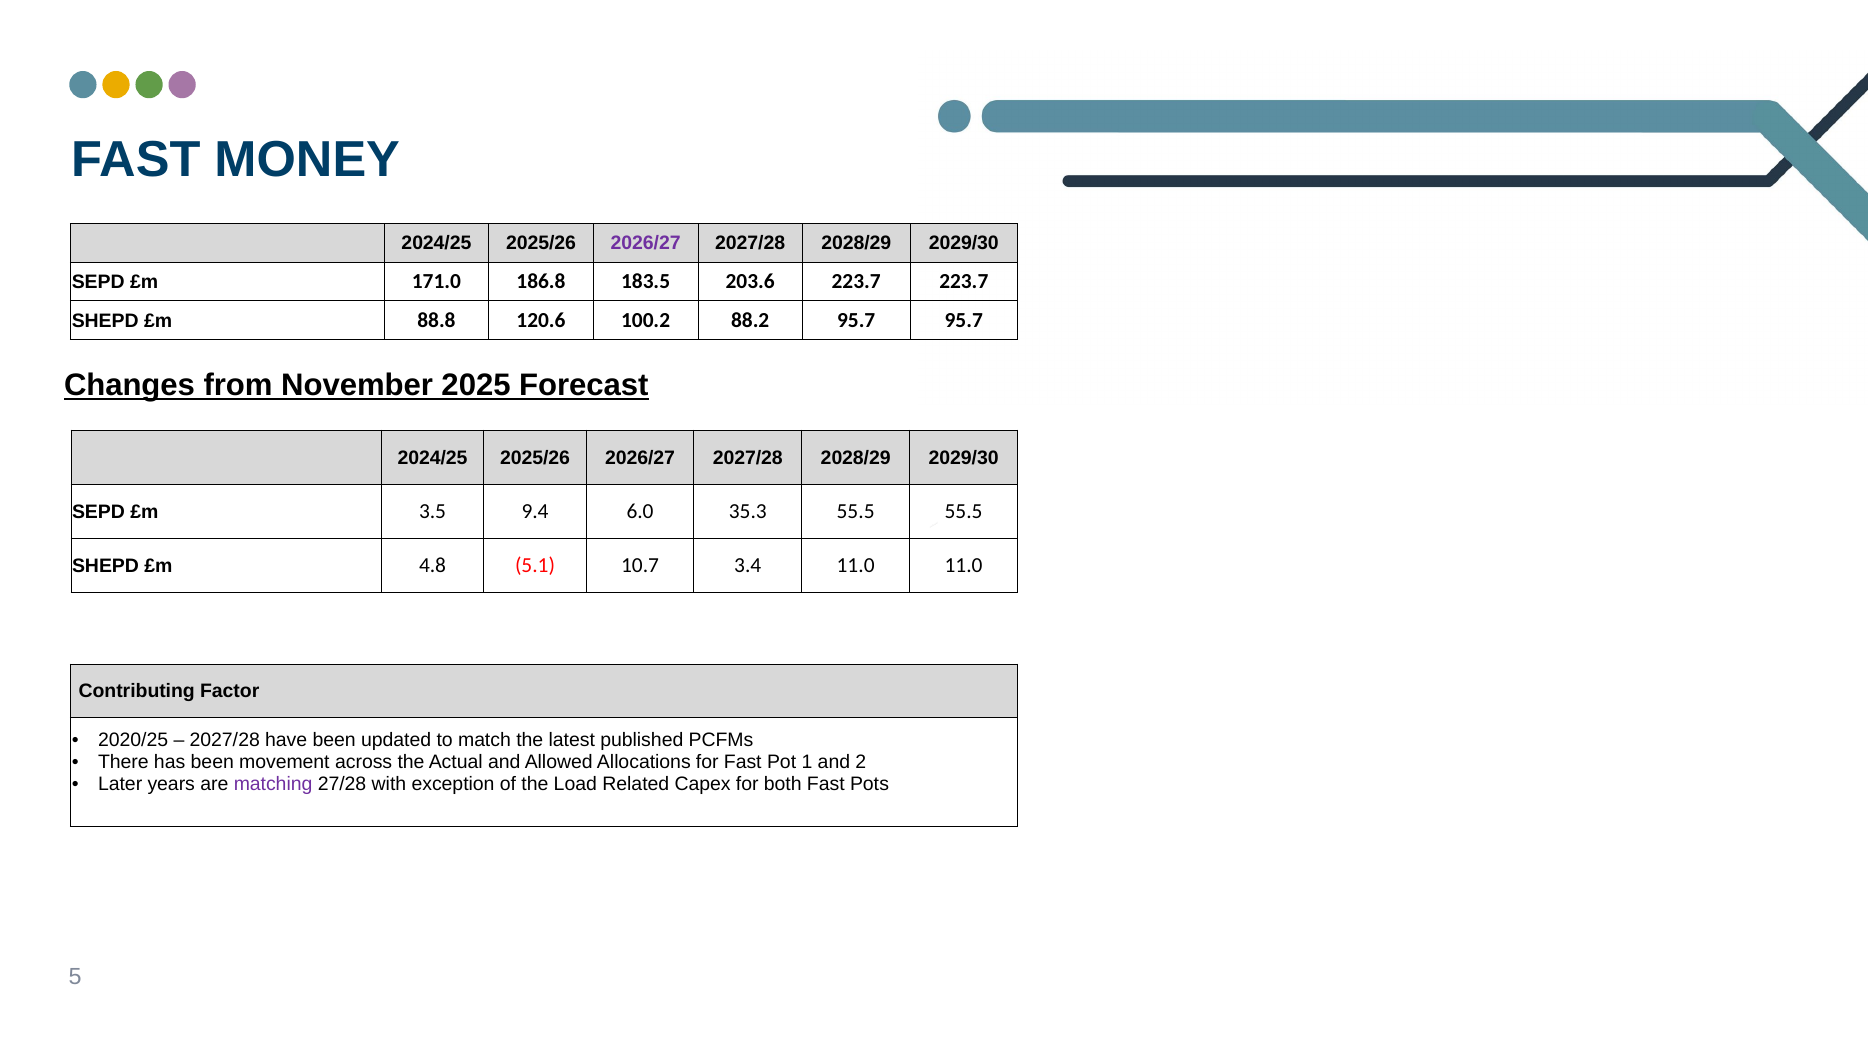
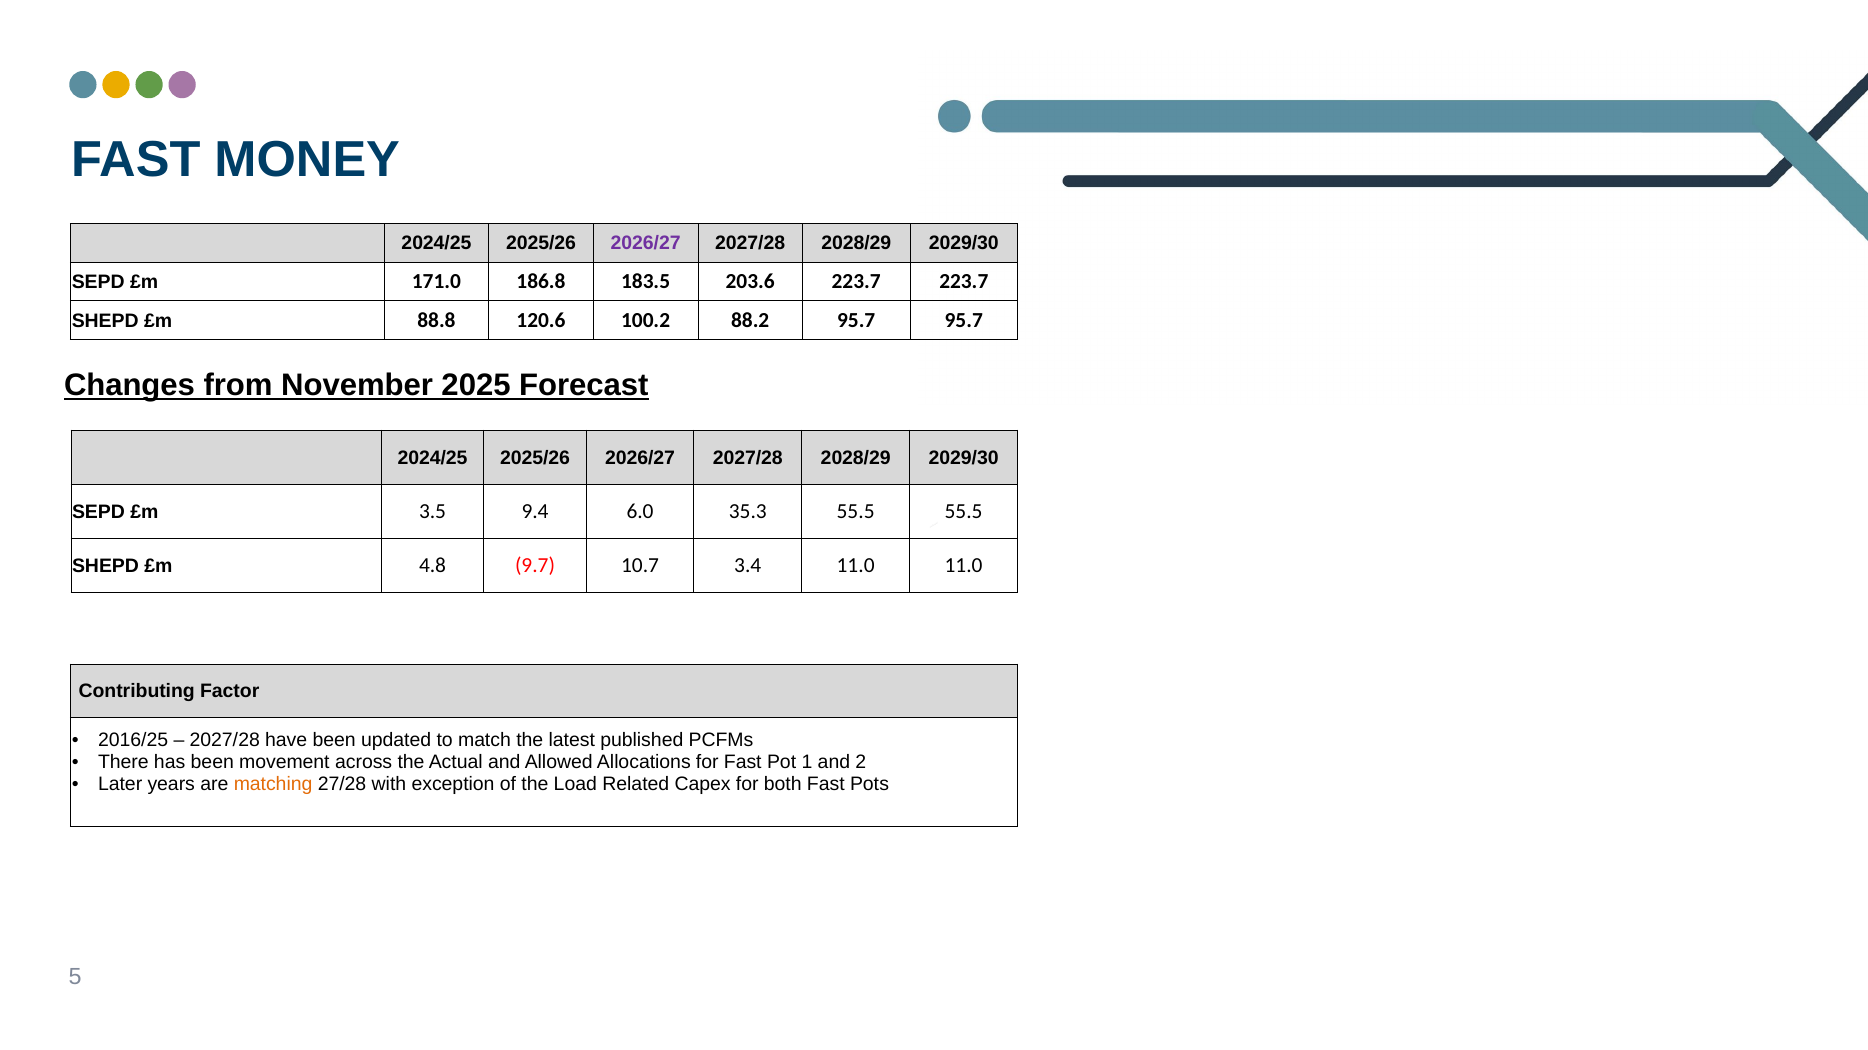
5.1: 5.1 -> 9.7 (535, 566)
2020/25: 2020/25 -> 2016/25 (133, 741)
matching colour: purple -> orange (273, 784)
